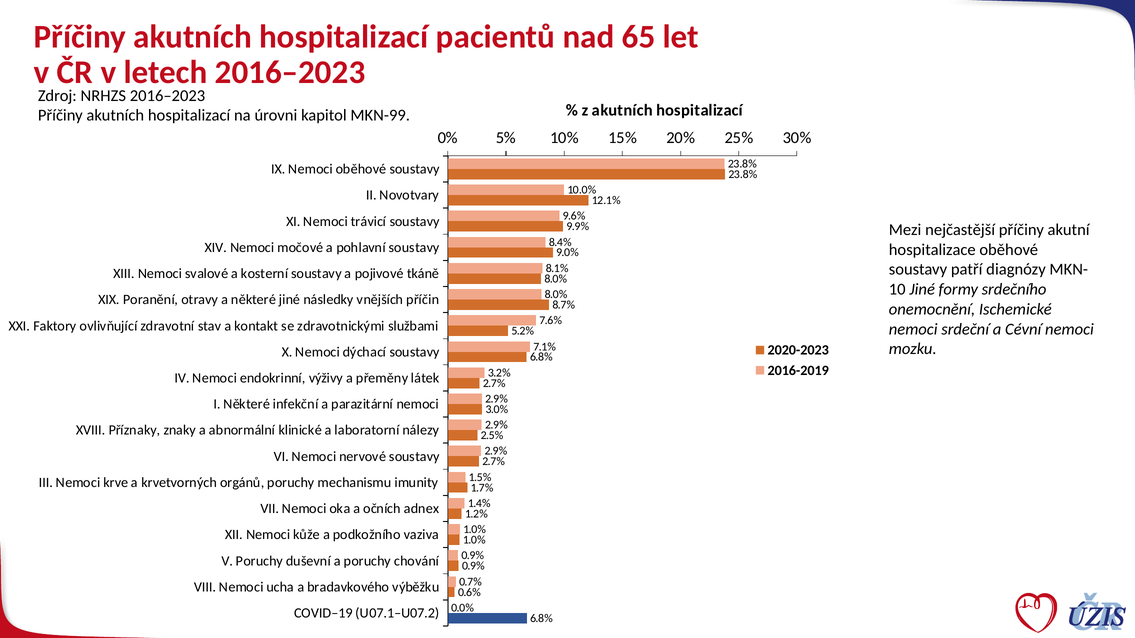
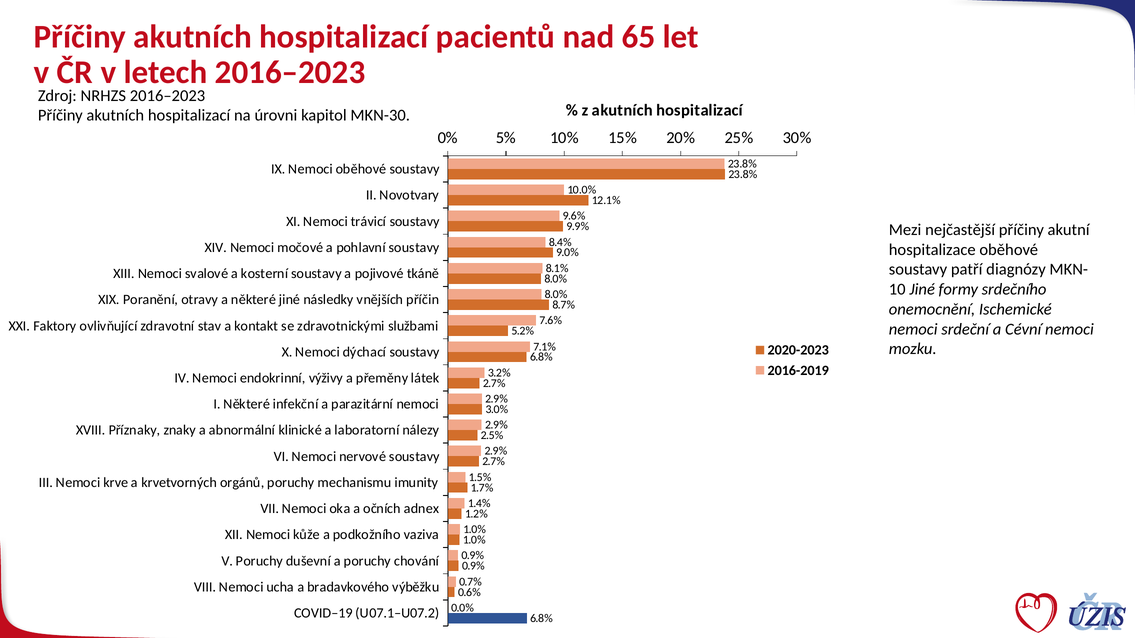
MKN-99: MKN-99 -> MKN-30 (380, 116)
